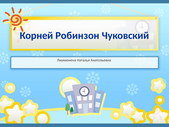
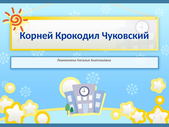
Робинзон: Робинзон -> Крокодил (77, 35)
